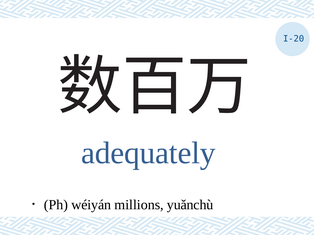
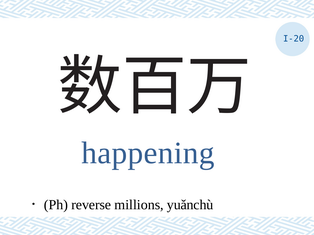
adequately: adequately -> happening (148, 153)
wéiyán: wéiyán -> reverse (91, 205)
